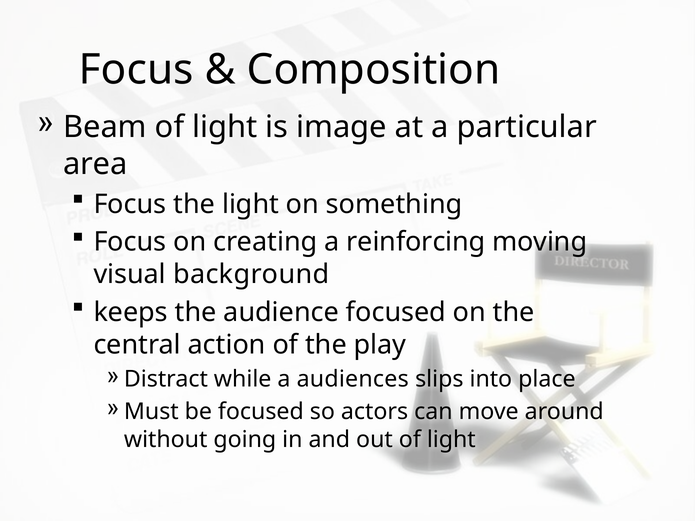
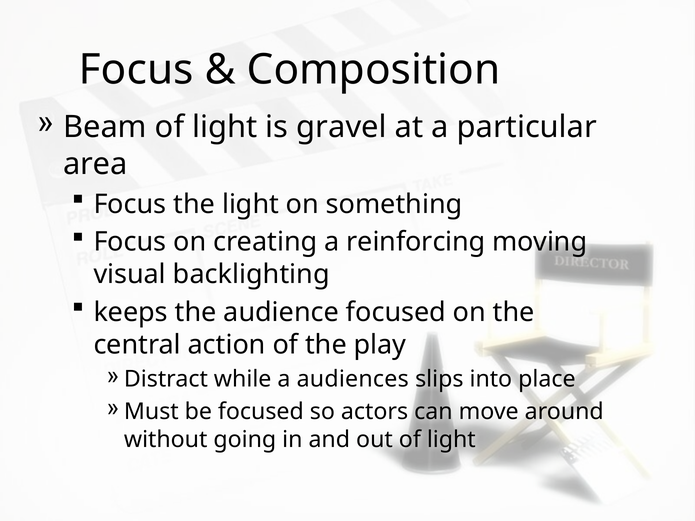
image: image -> gravel (341, 127)
background: background -> backlighting (251, 275)
